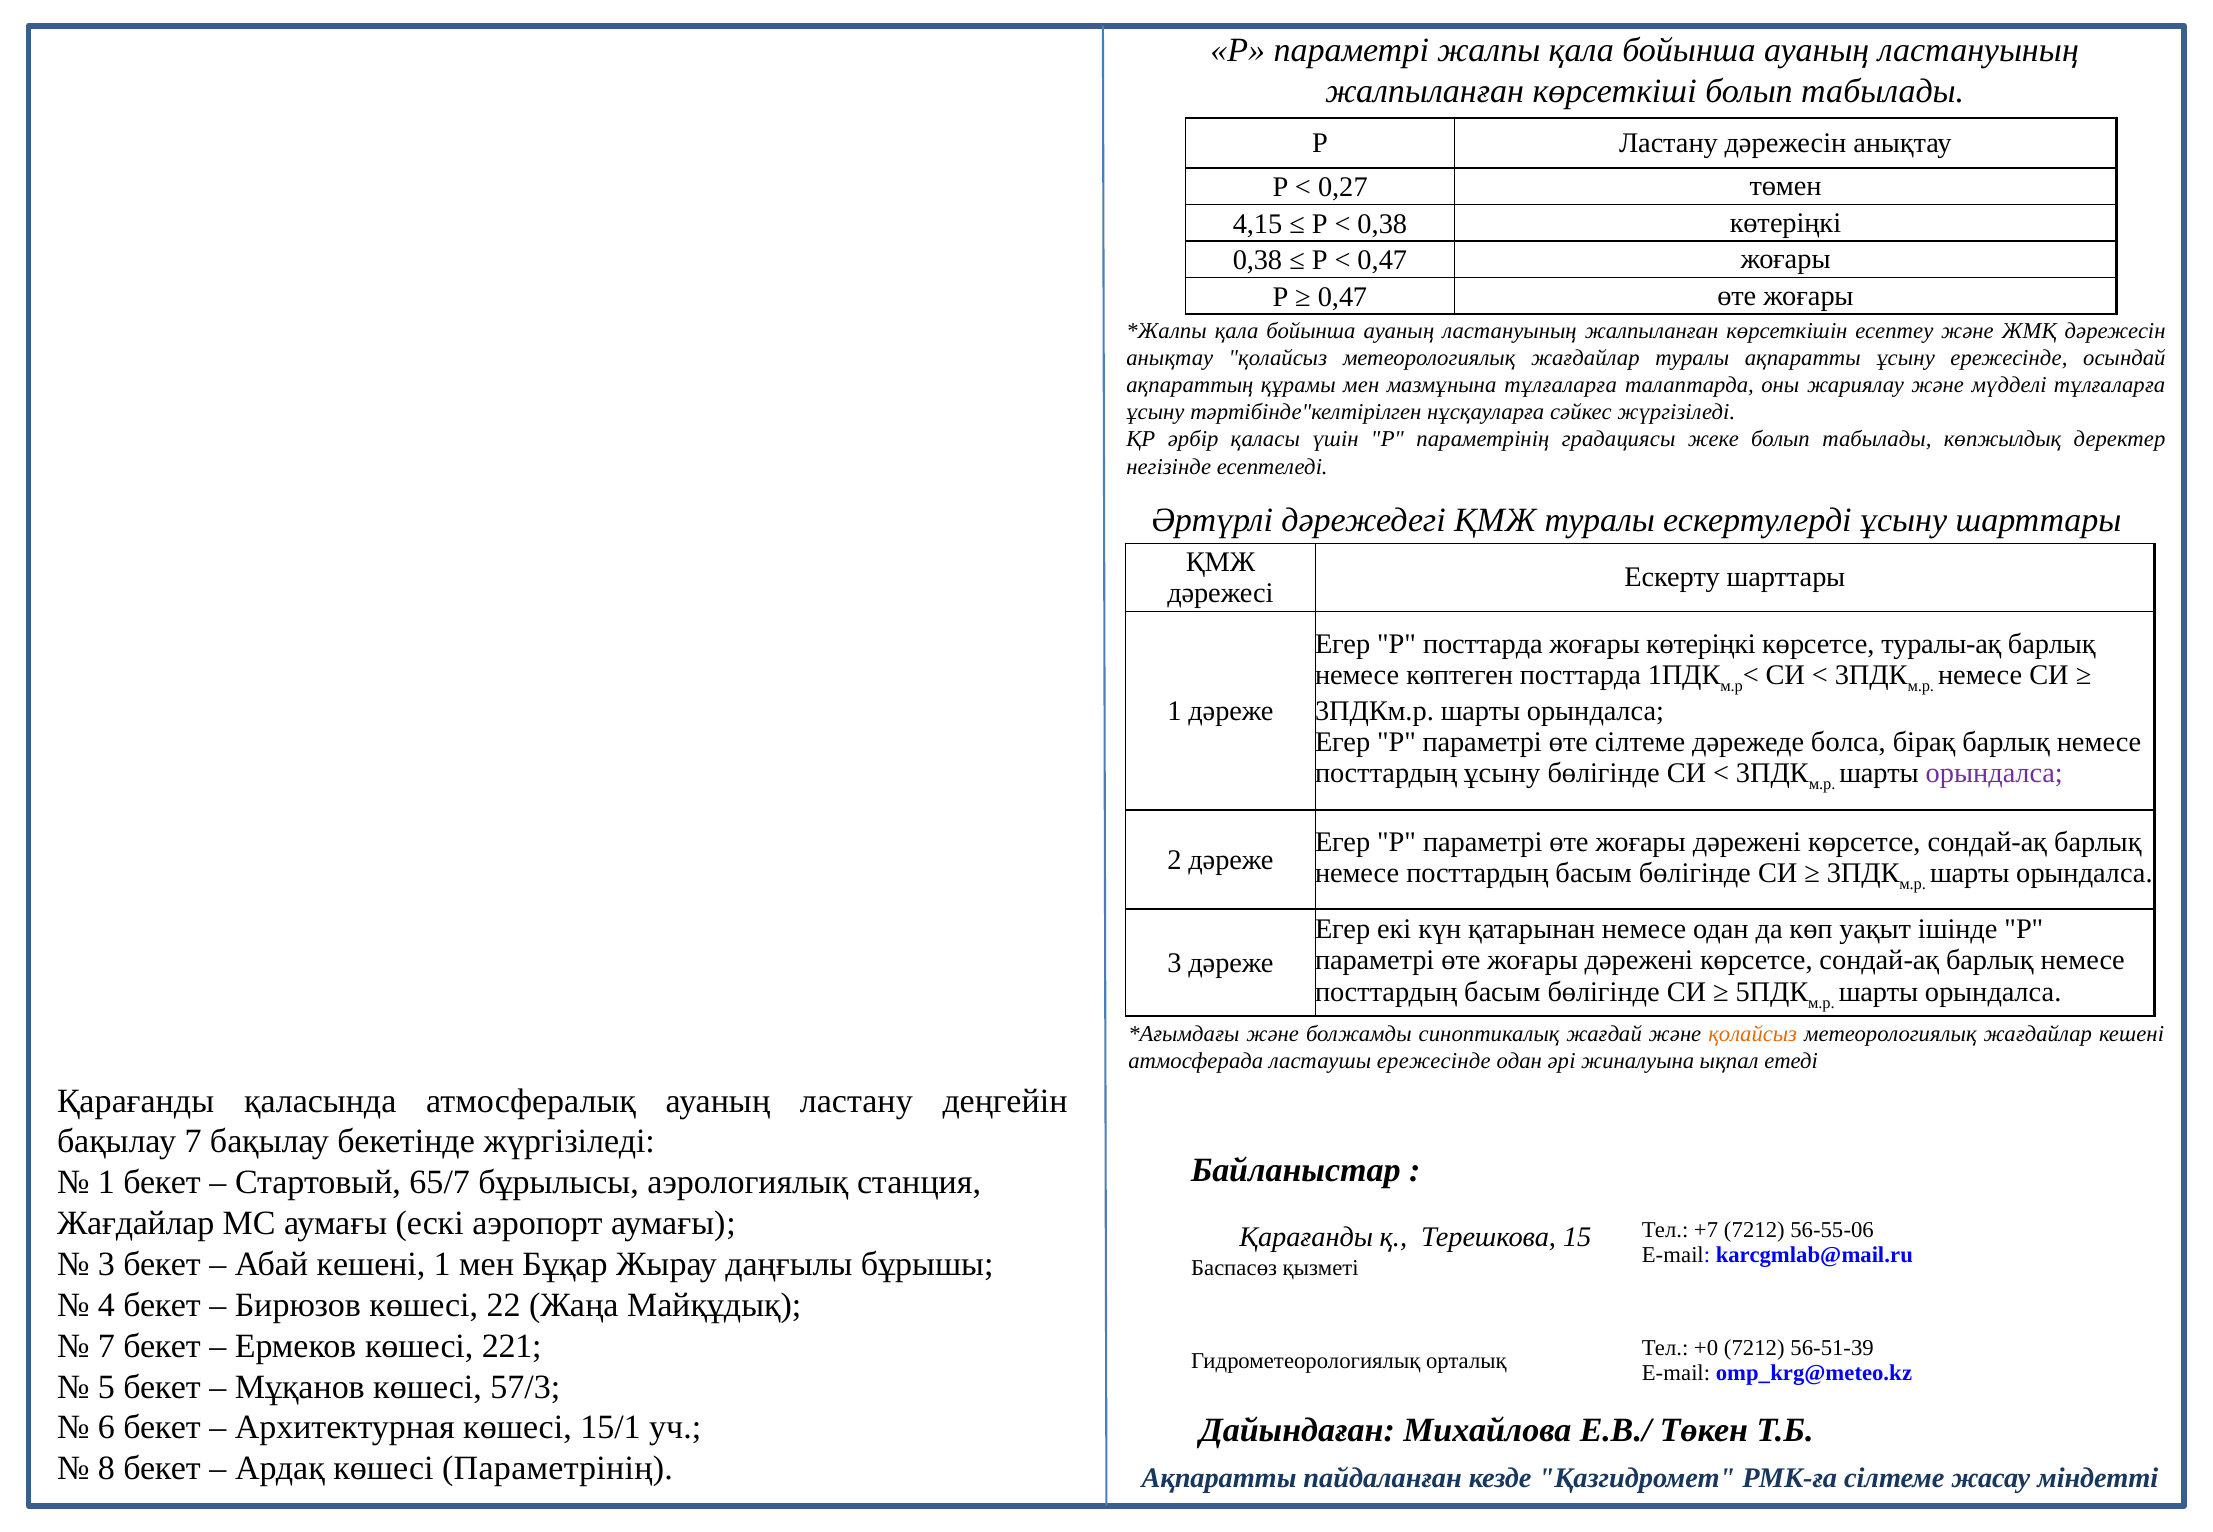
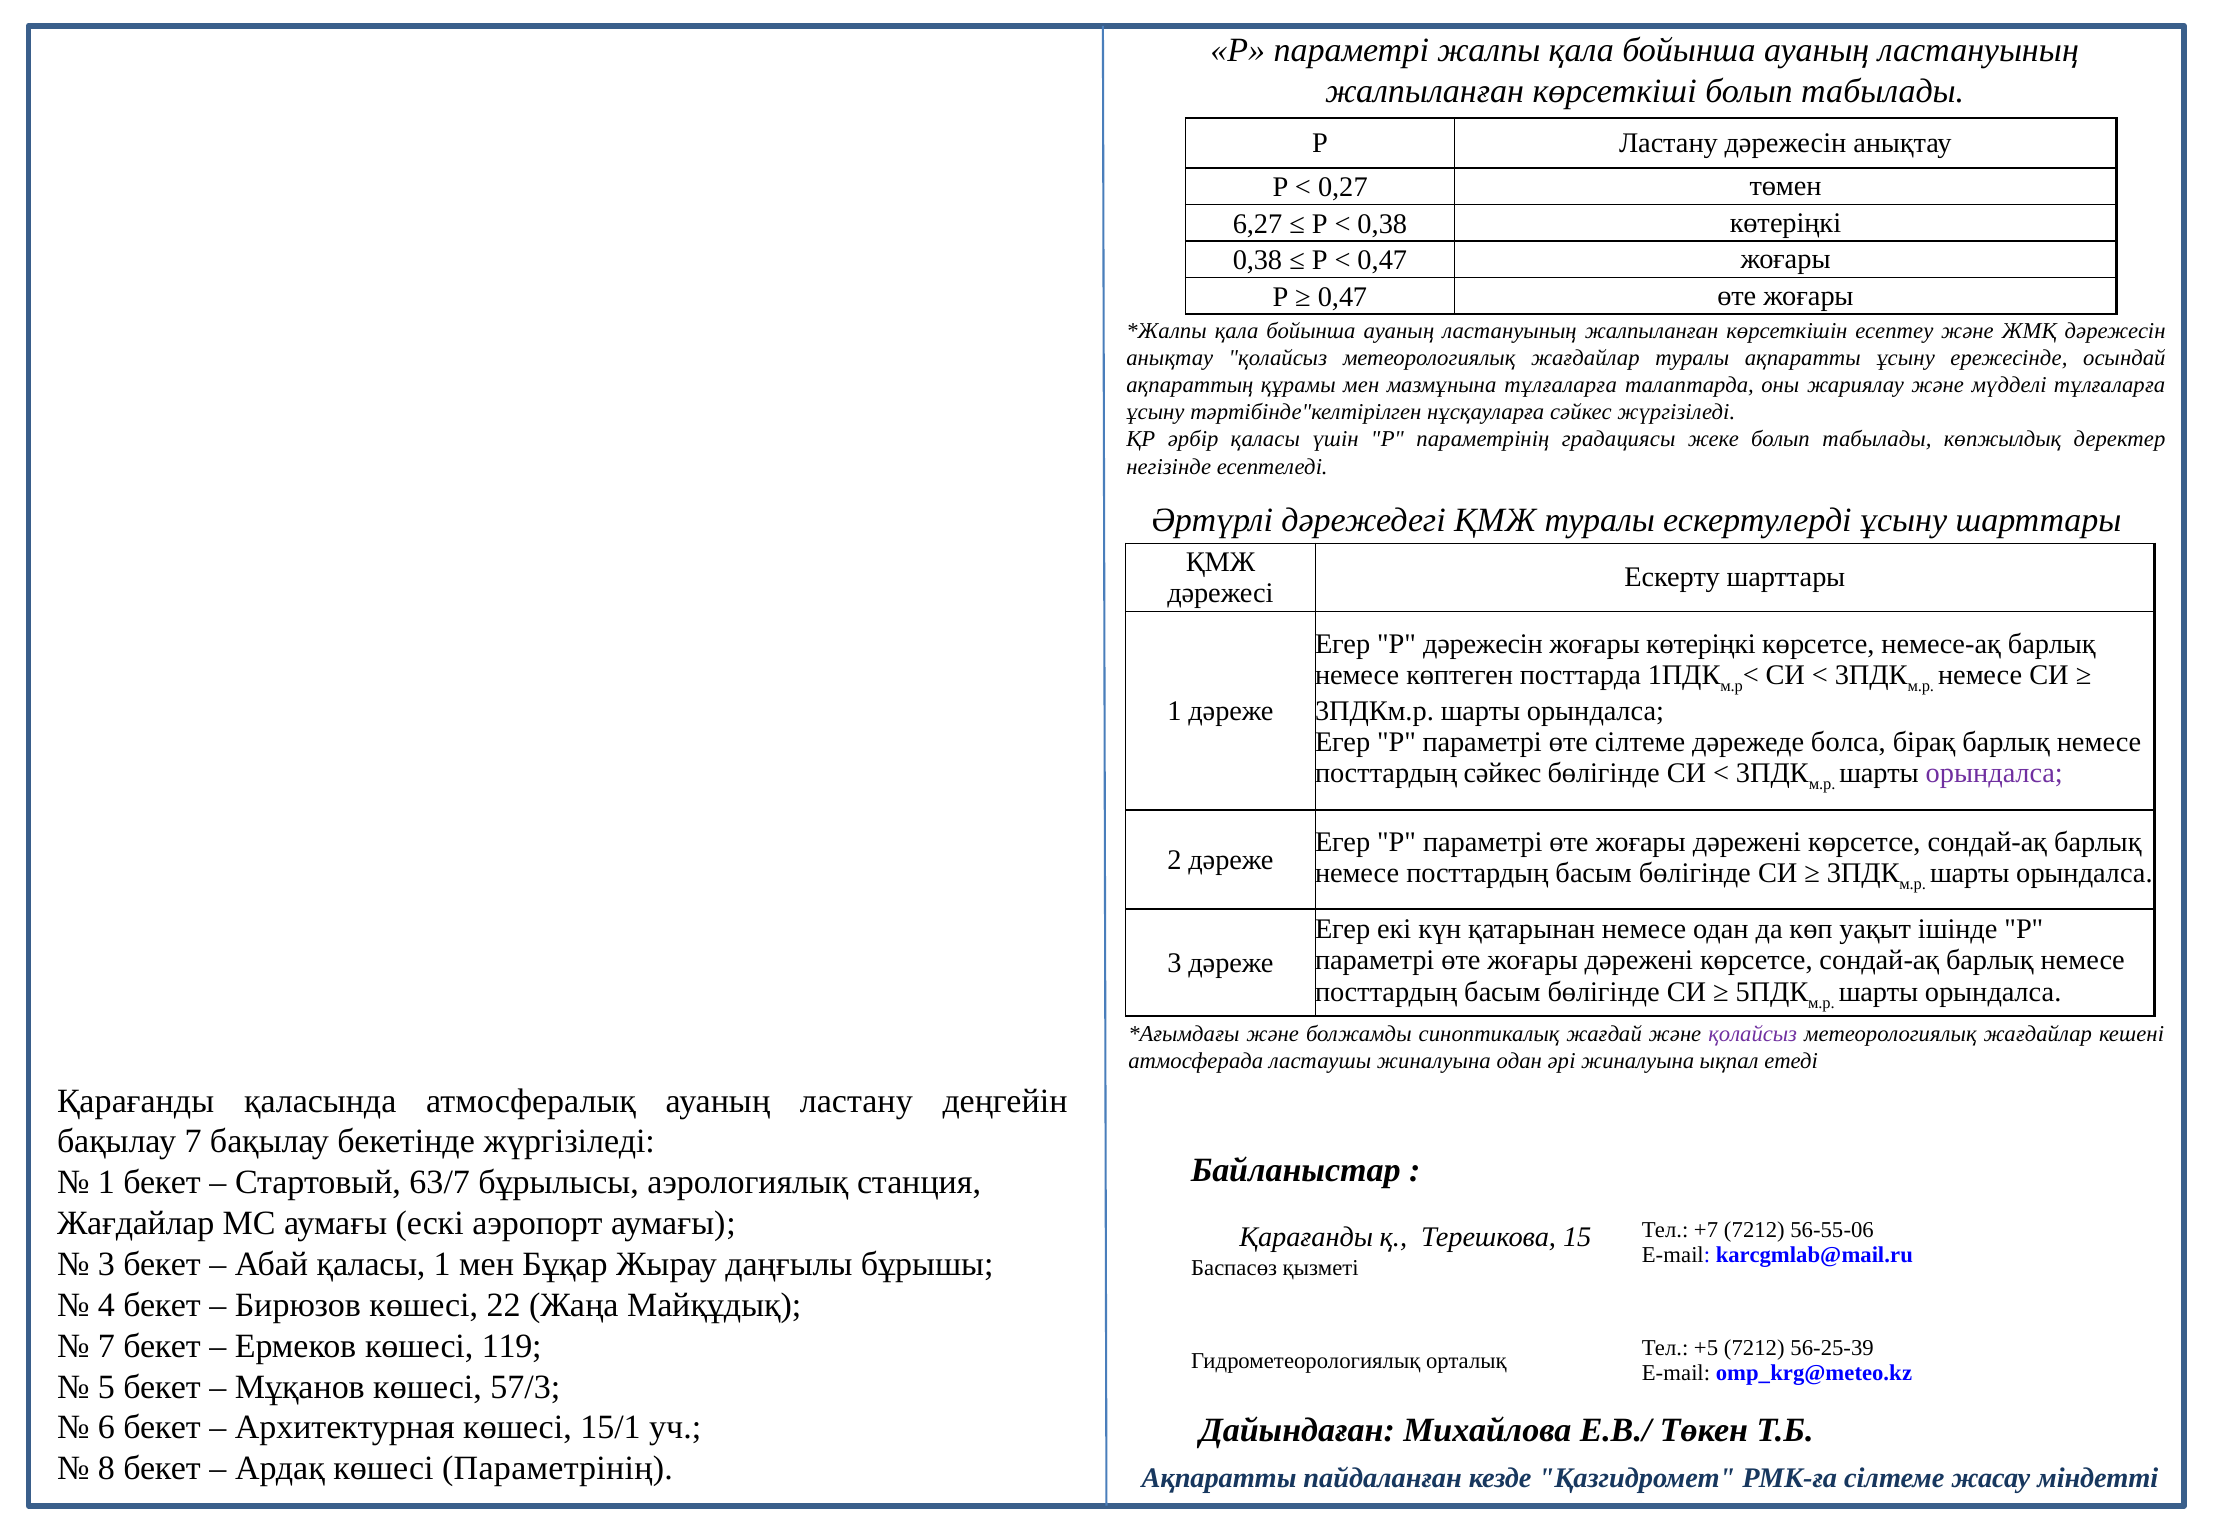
4,15: 4,15 -> 6,27 (1258, 224)
Р посттарда: посттарда -> дәрежесін (1483, 644)
туралы-ақ: туралы-ақ -> немесе-ақ (1941, 644)
посттардың ұсыну: ұсыну -> сәйкес (1503, 773)
қолайсыз colour: orange -> purple (1753, 1034)
ластаушы ережесінде: ережесінде -> жиналуына (1434, 1061)
65/7: 65/7 -> 63/7 (440, 1183)
Абай кешені: кешені -> қаласы (371, 1264)
221: 221 -> 119 (512, 1346)
+0: +0 -> +5 (1706, 1348)
56-51-39: 56-51-39 -> 56-25-39 (1832, 1348)
